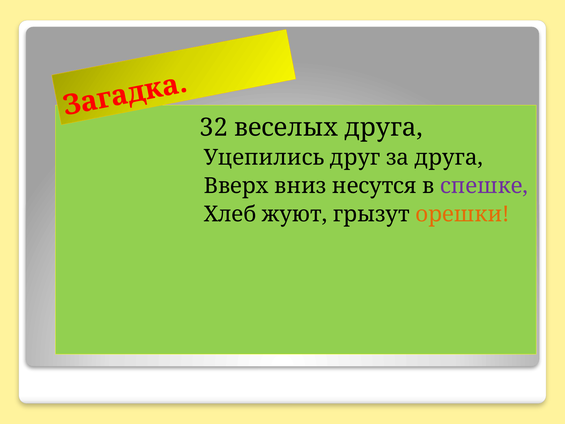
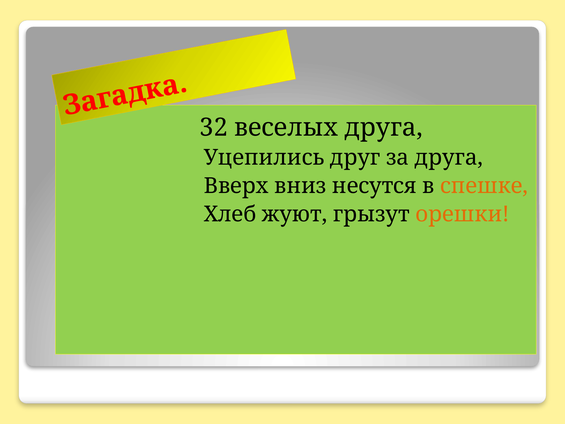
спешке colour: purple -> orange (484, 186)
